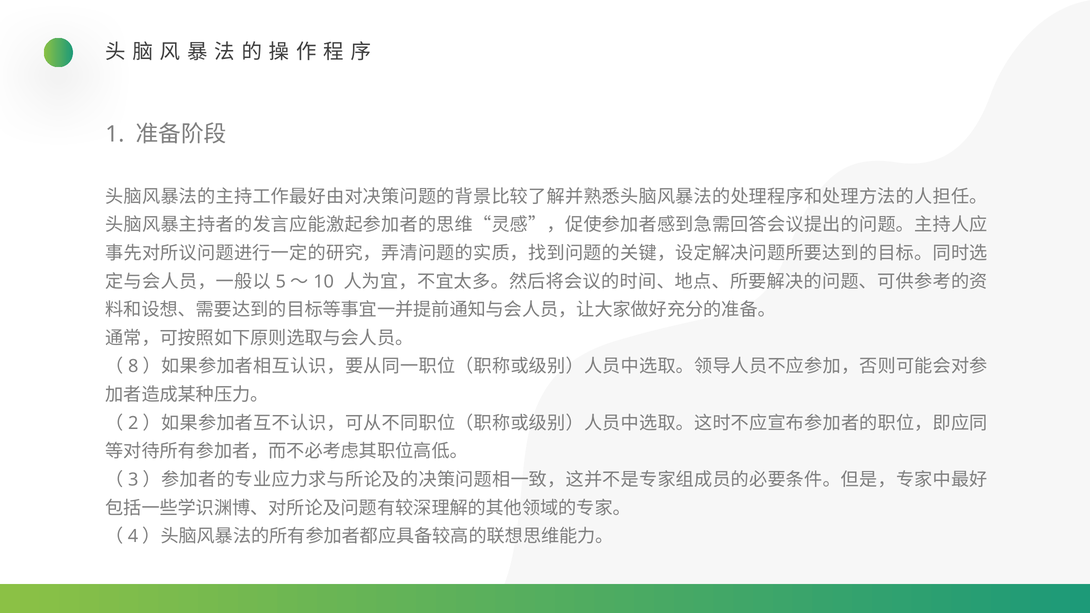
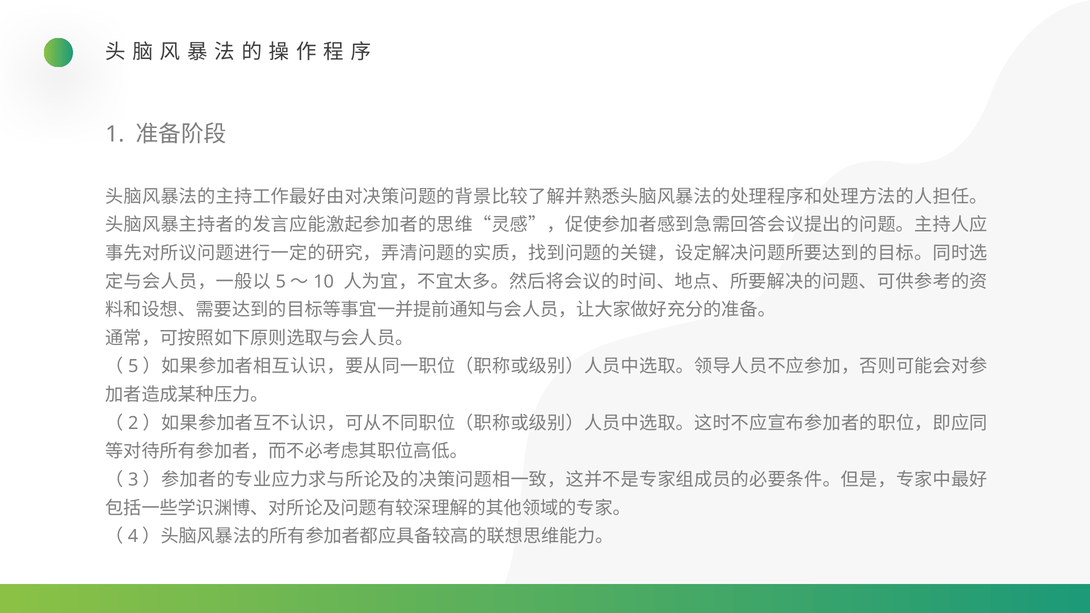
8: 8 -> 5 (133, 367)
